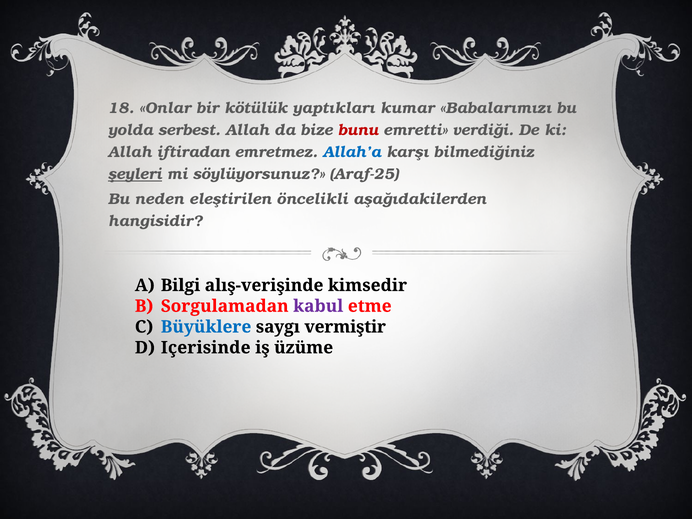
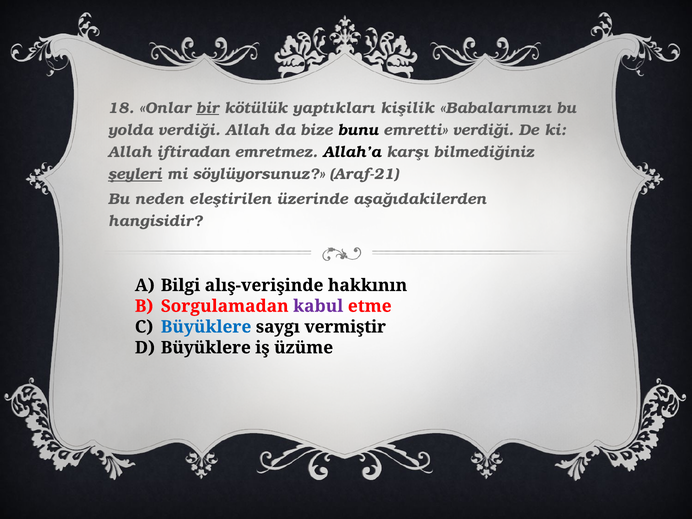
bir underline: none -> present (208, 108)
kumar: kumar -> kişilik (407, 108)
yolda serbest: serbest -> verdiği (189, 130)
bunu colour: red -> black (358, 130)
Allah’a colour: blue -> black (352, 152)
Araf-25: Araf-25 -> Araf-21 (364, 174)
öncelikli: öncelikli -> üzerinde (312, 199)
kimsedir: kimsedir -> hakkının (368, 285)
Içerisinde: Içerisinde -> Büyüklere (206, 348)
